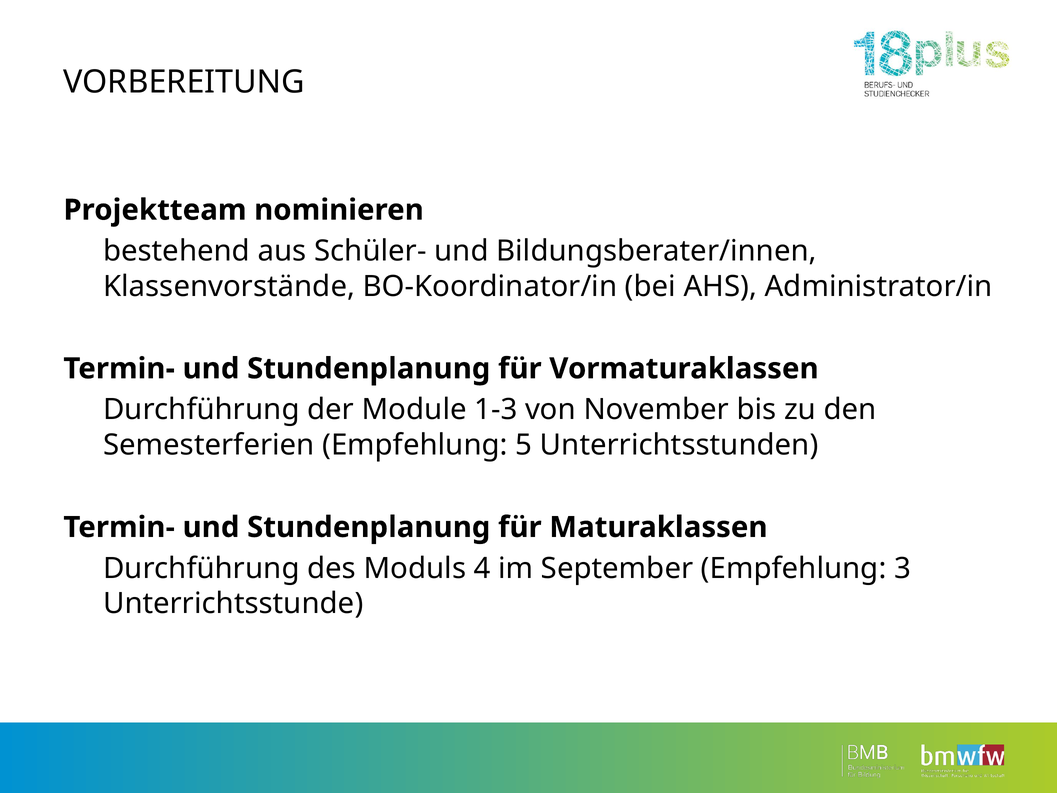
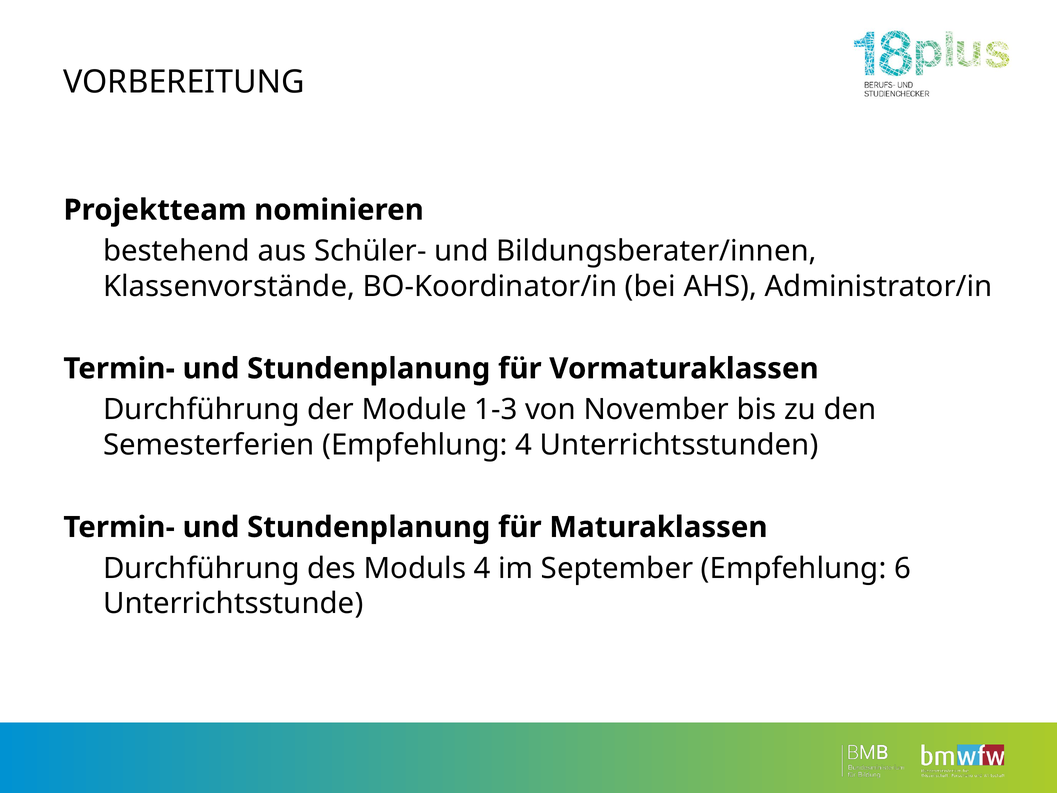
Empfehlung 5: 5 -> 4 (524, 445)
3: 3 -> 6 (903, 568)
